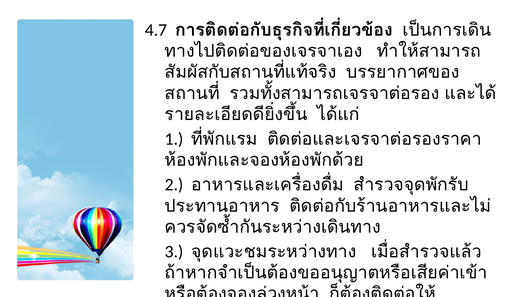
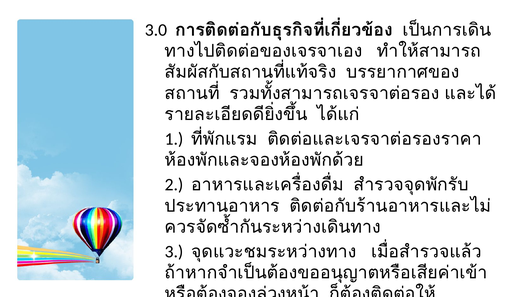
4.7: 4.7 -> 3.0 (156, 30)
